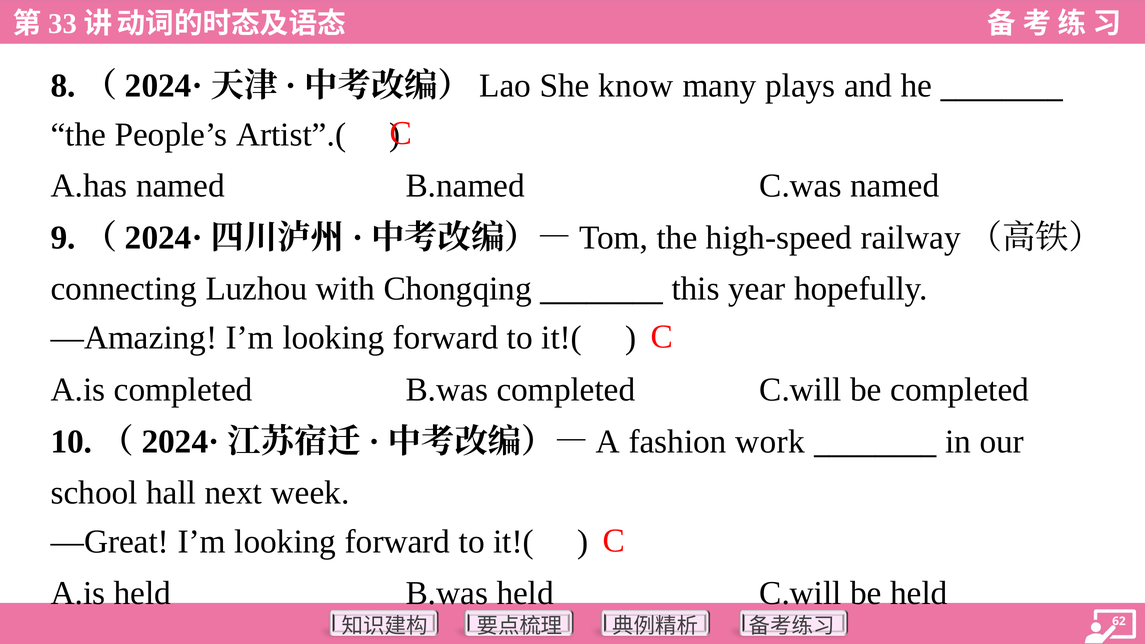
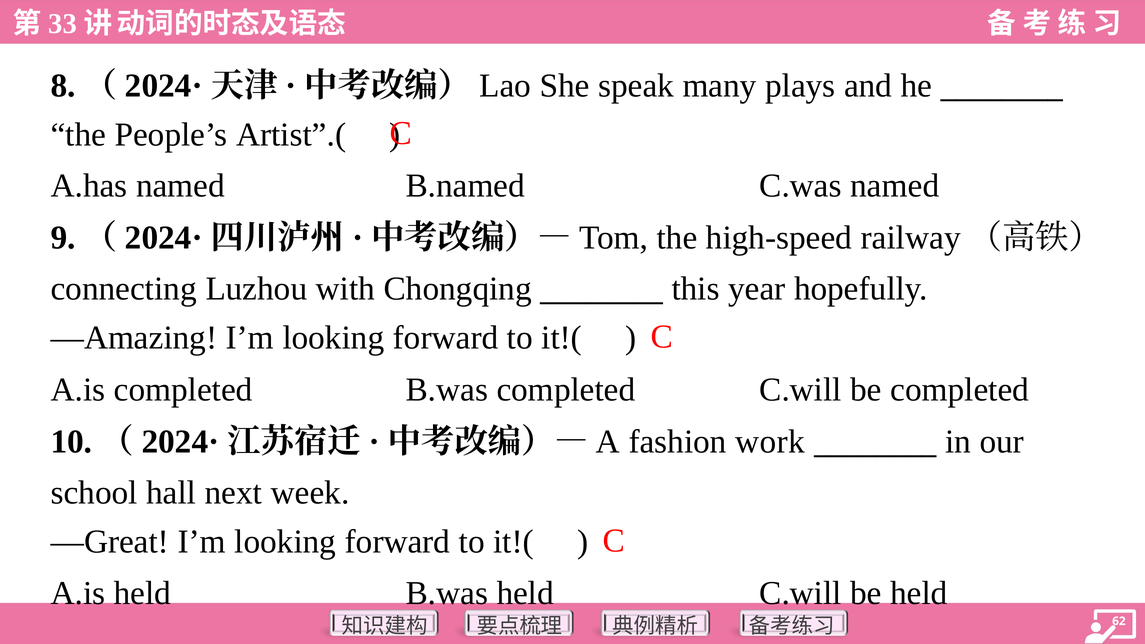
know: know -> speak (636, 86)
